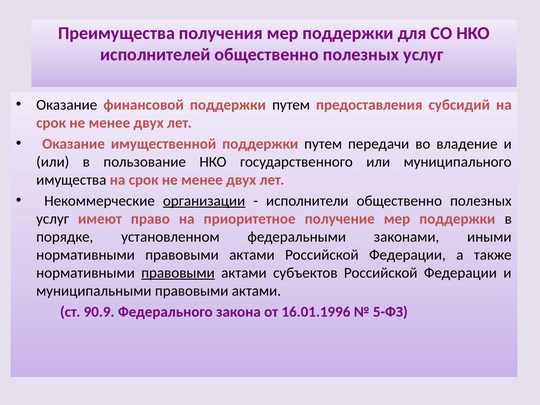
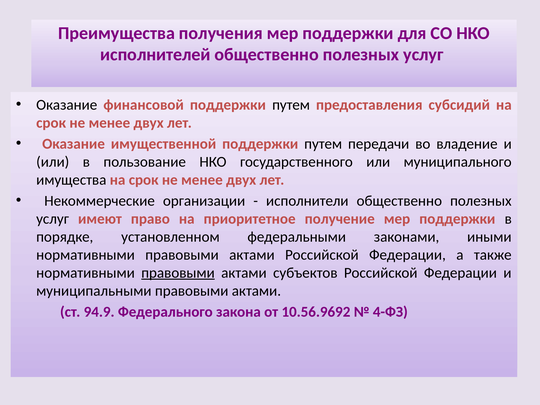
организации underline: present -> none (204, 201)
90.9: 90.9 -> 94.9 (99, 312)
16.01.1996: 16.01.1996 -> 10.56.9692 (316, 312)
5-ФЗ: 5-ФЗ -> 4-ФЗ (390, 312)
